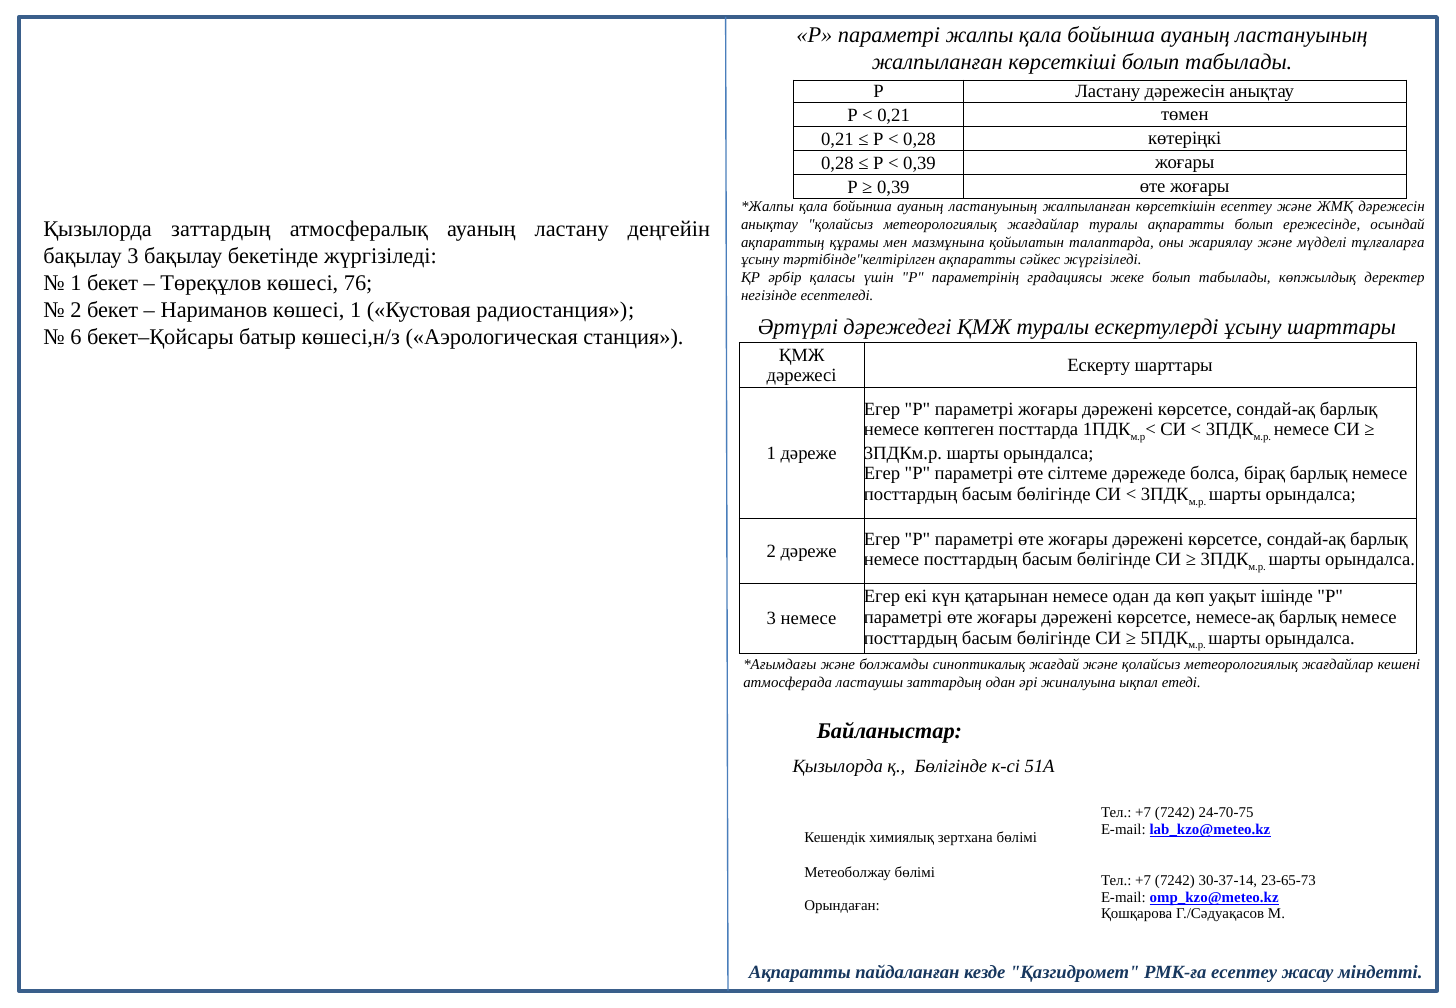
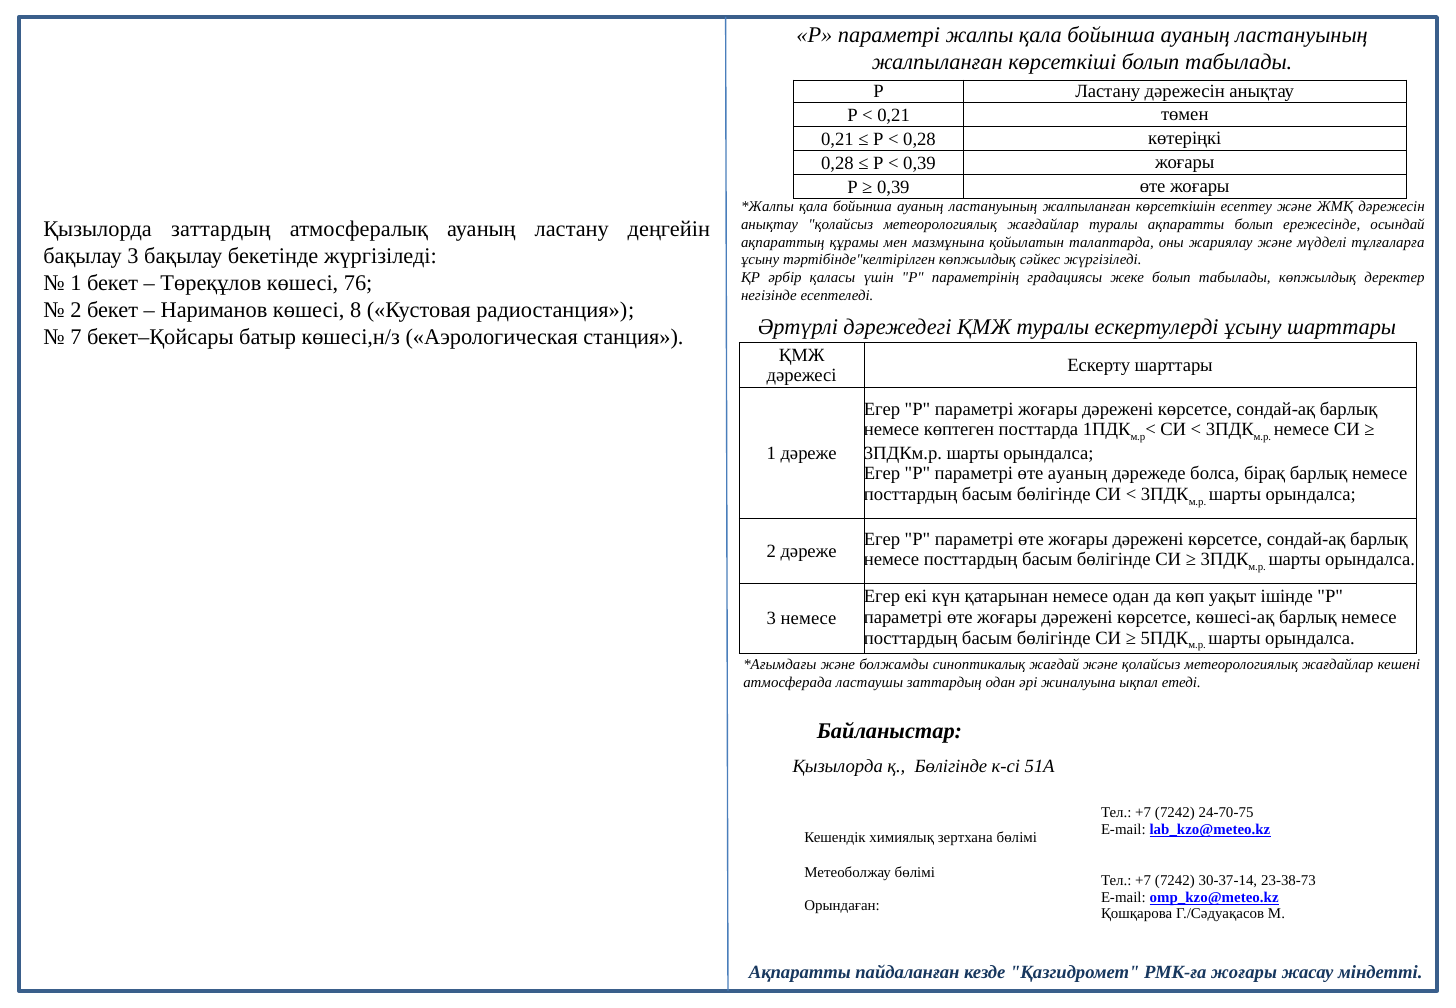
тәртібінде"келтірілген ақпаратты: ақпаратты -> көпжылдық (977, 260)
көшесі 1: 1 -> 8 (356, 310)
6: 6 -> 7 (76, 337)
өте сілтеме: сілтеме -> ауаның (1078, 474)
немесе-ақ: немесе-ақ -> көшесі-ақ (1235, 617)
23-65-73: 23-65-73 -> 23-38-73 (1288, 881)
РМК-ға есептеу: есептеу -> жоғары (1244, 972)
